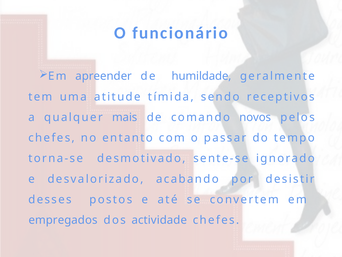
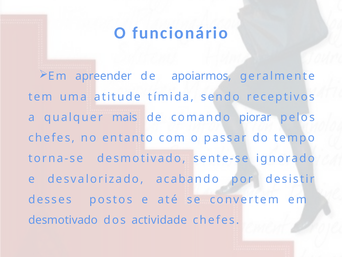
humildade: humildade -> apoiarmos (202, 76)
novos: novos -> piorar (255, 117)
empregados: empregados -> desmotivado (63, 220)
